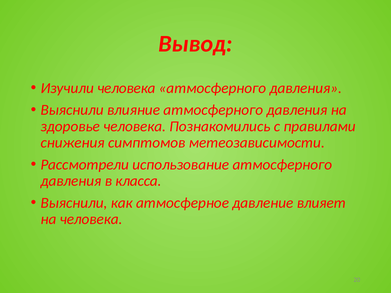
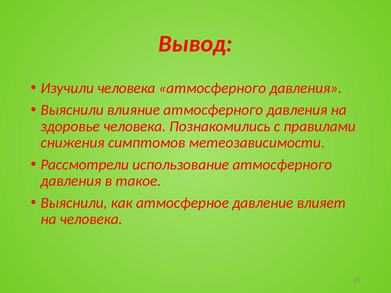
класса: класса -> такое (138, 181)
